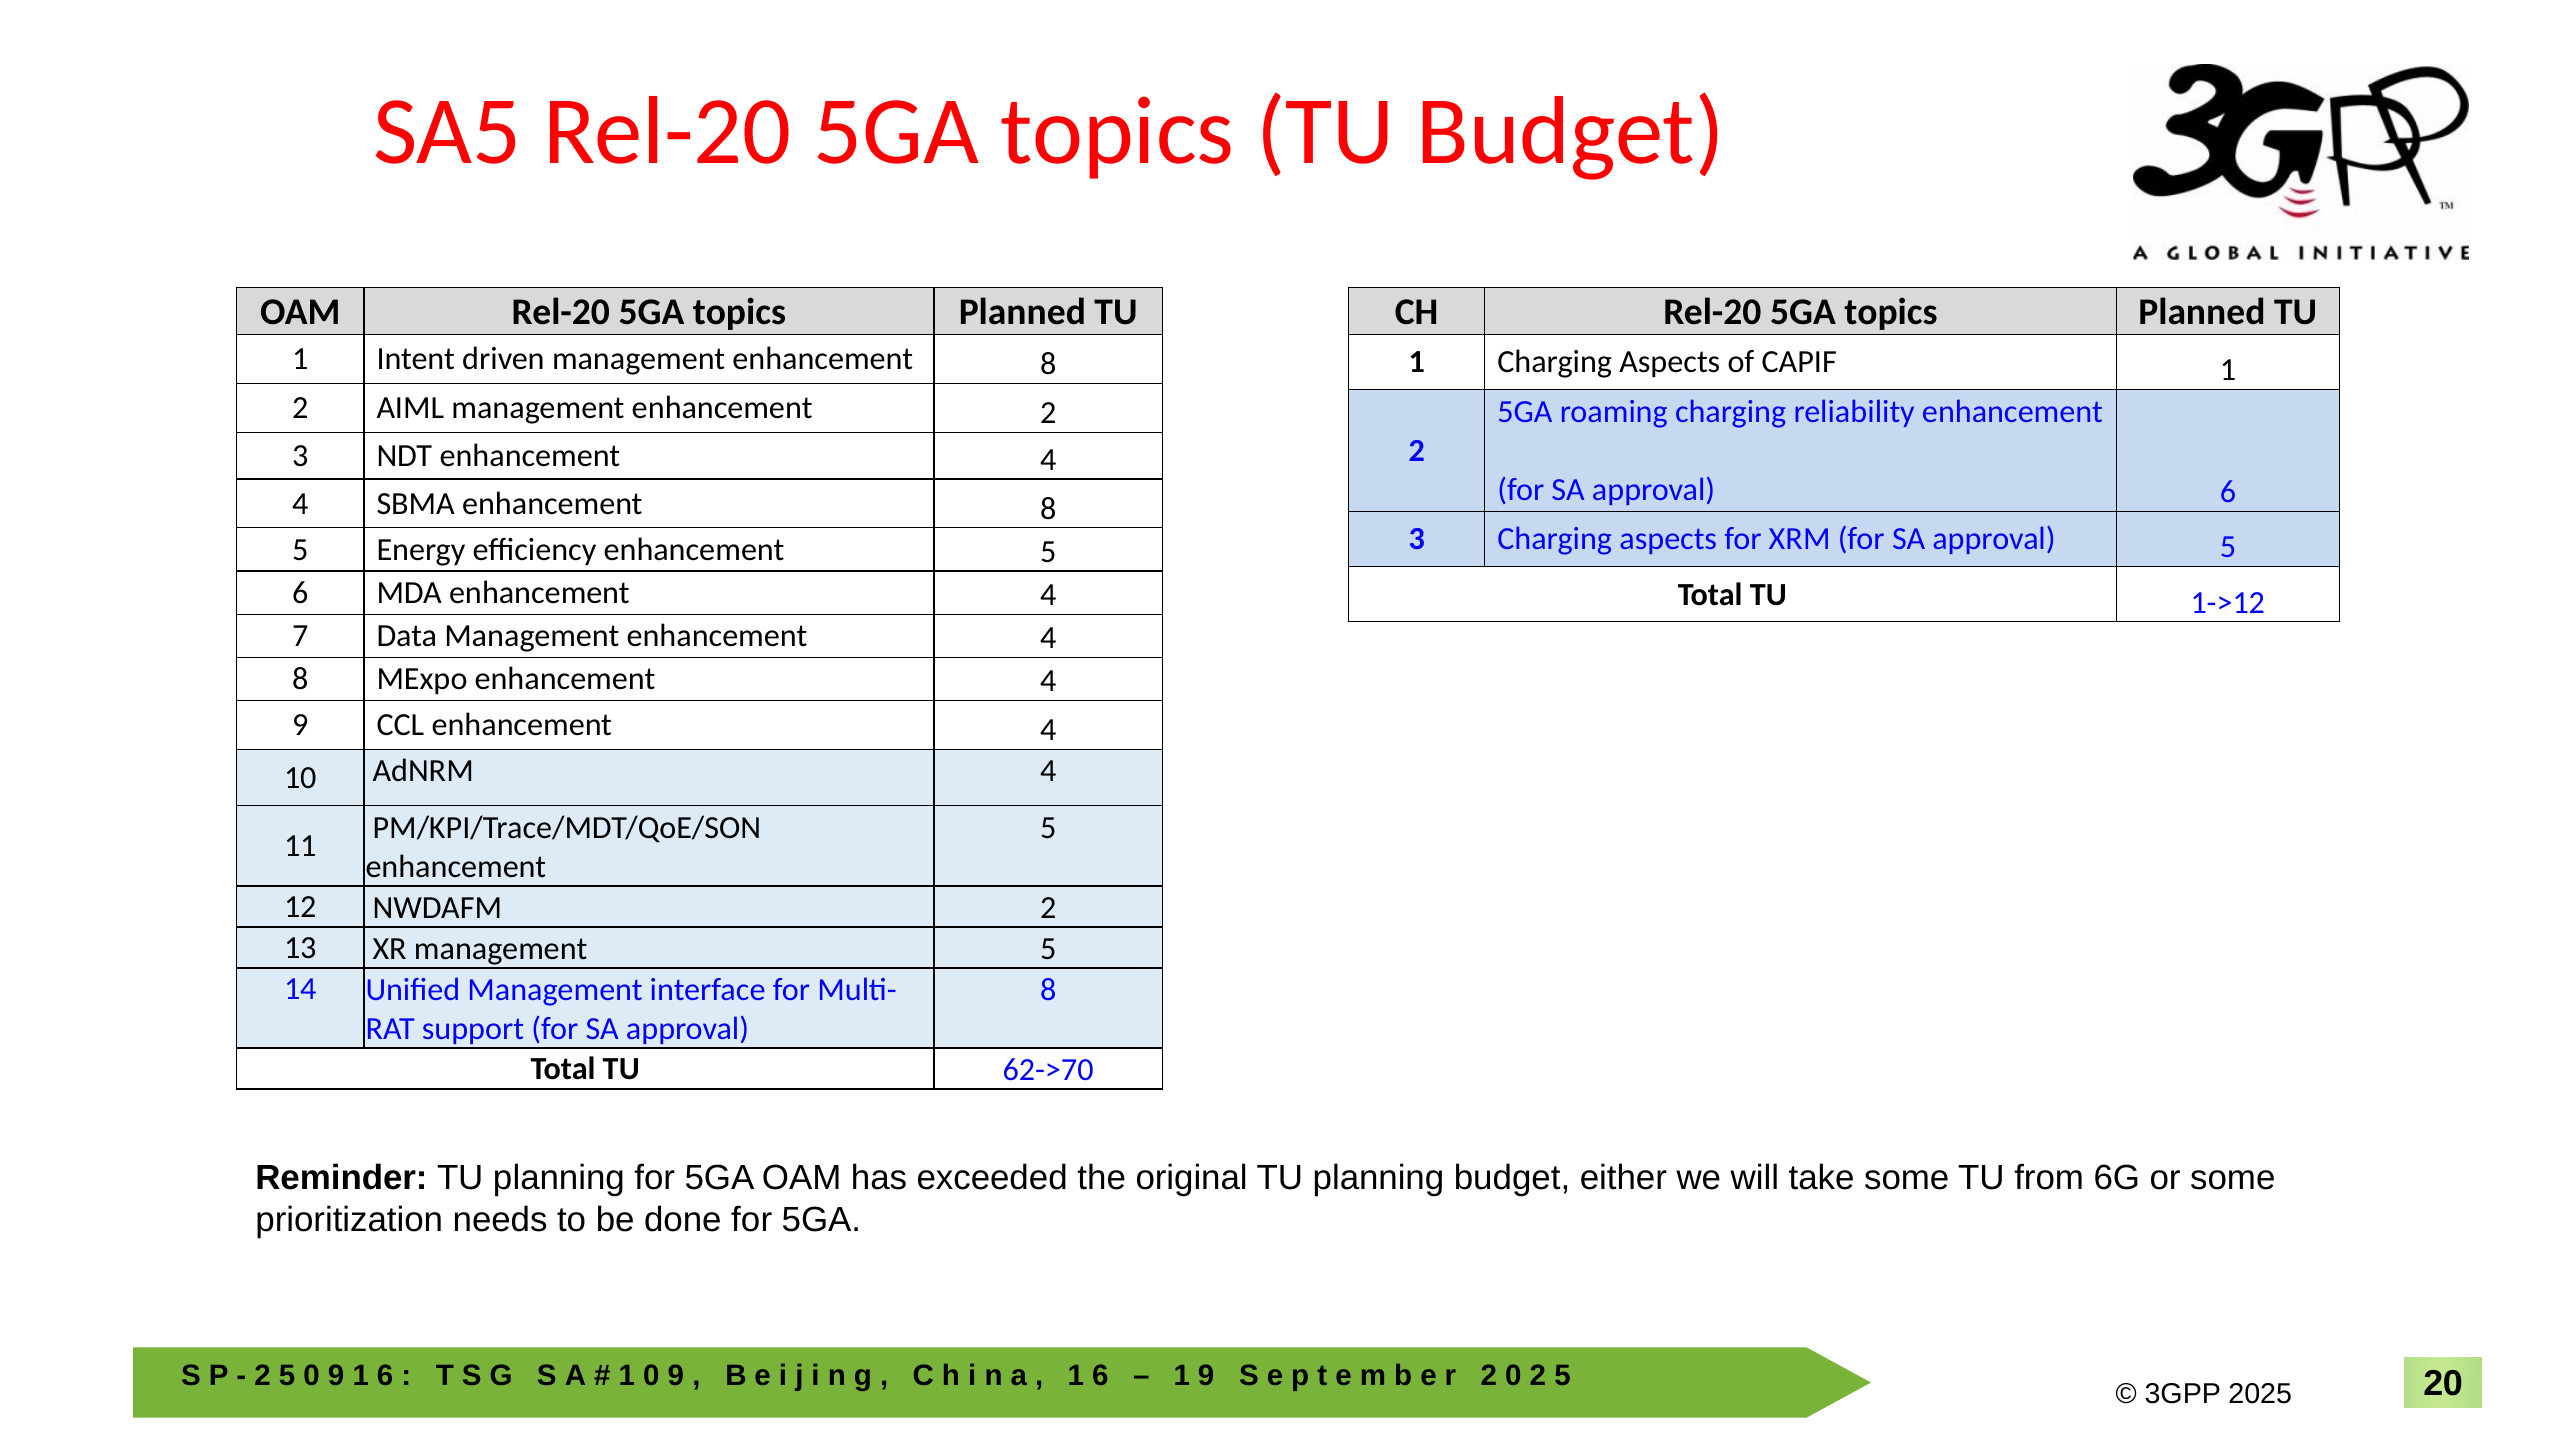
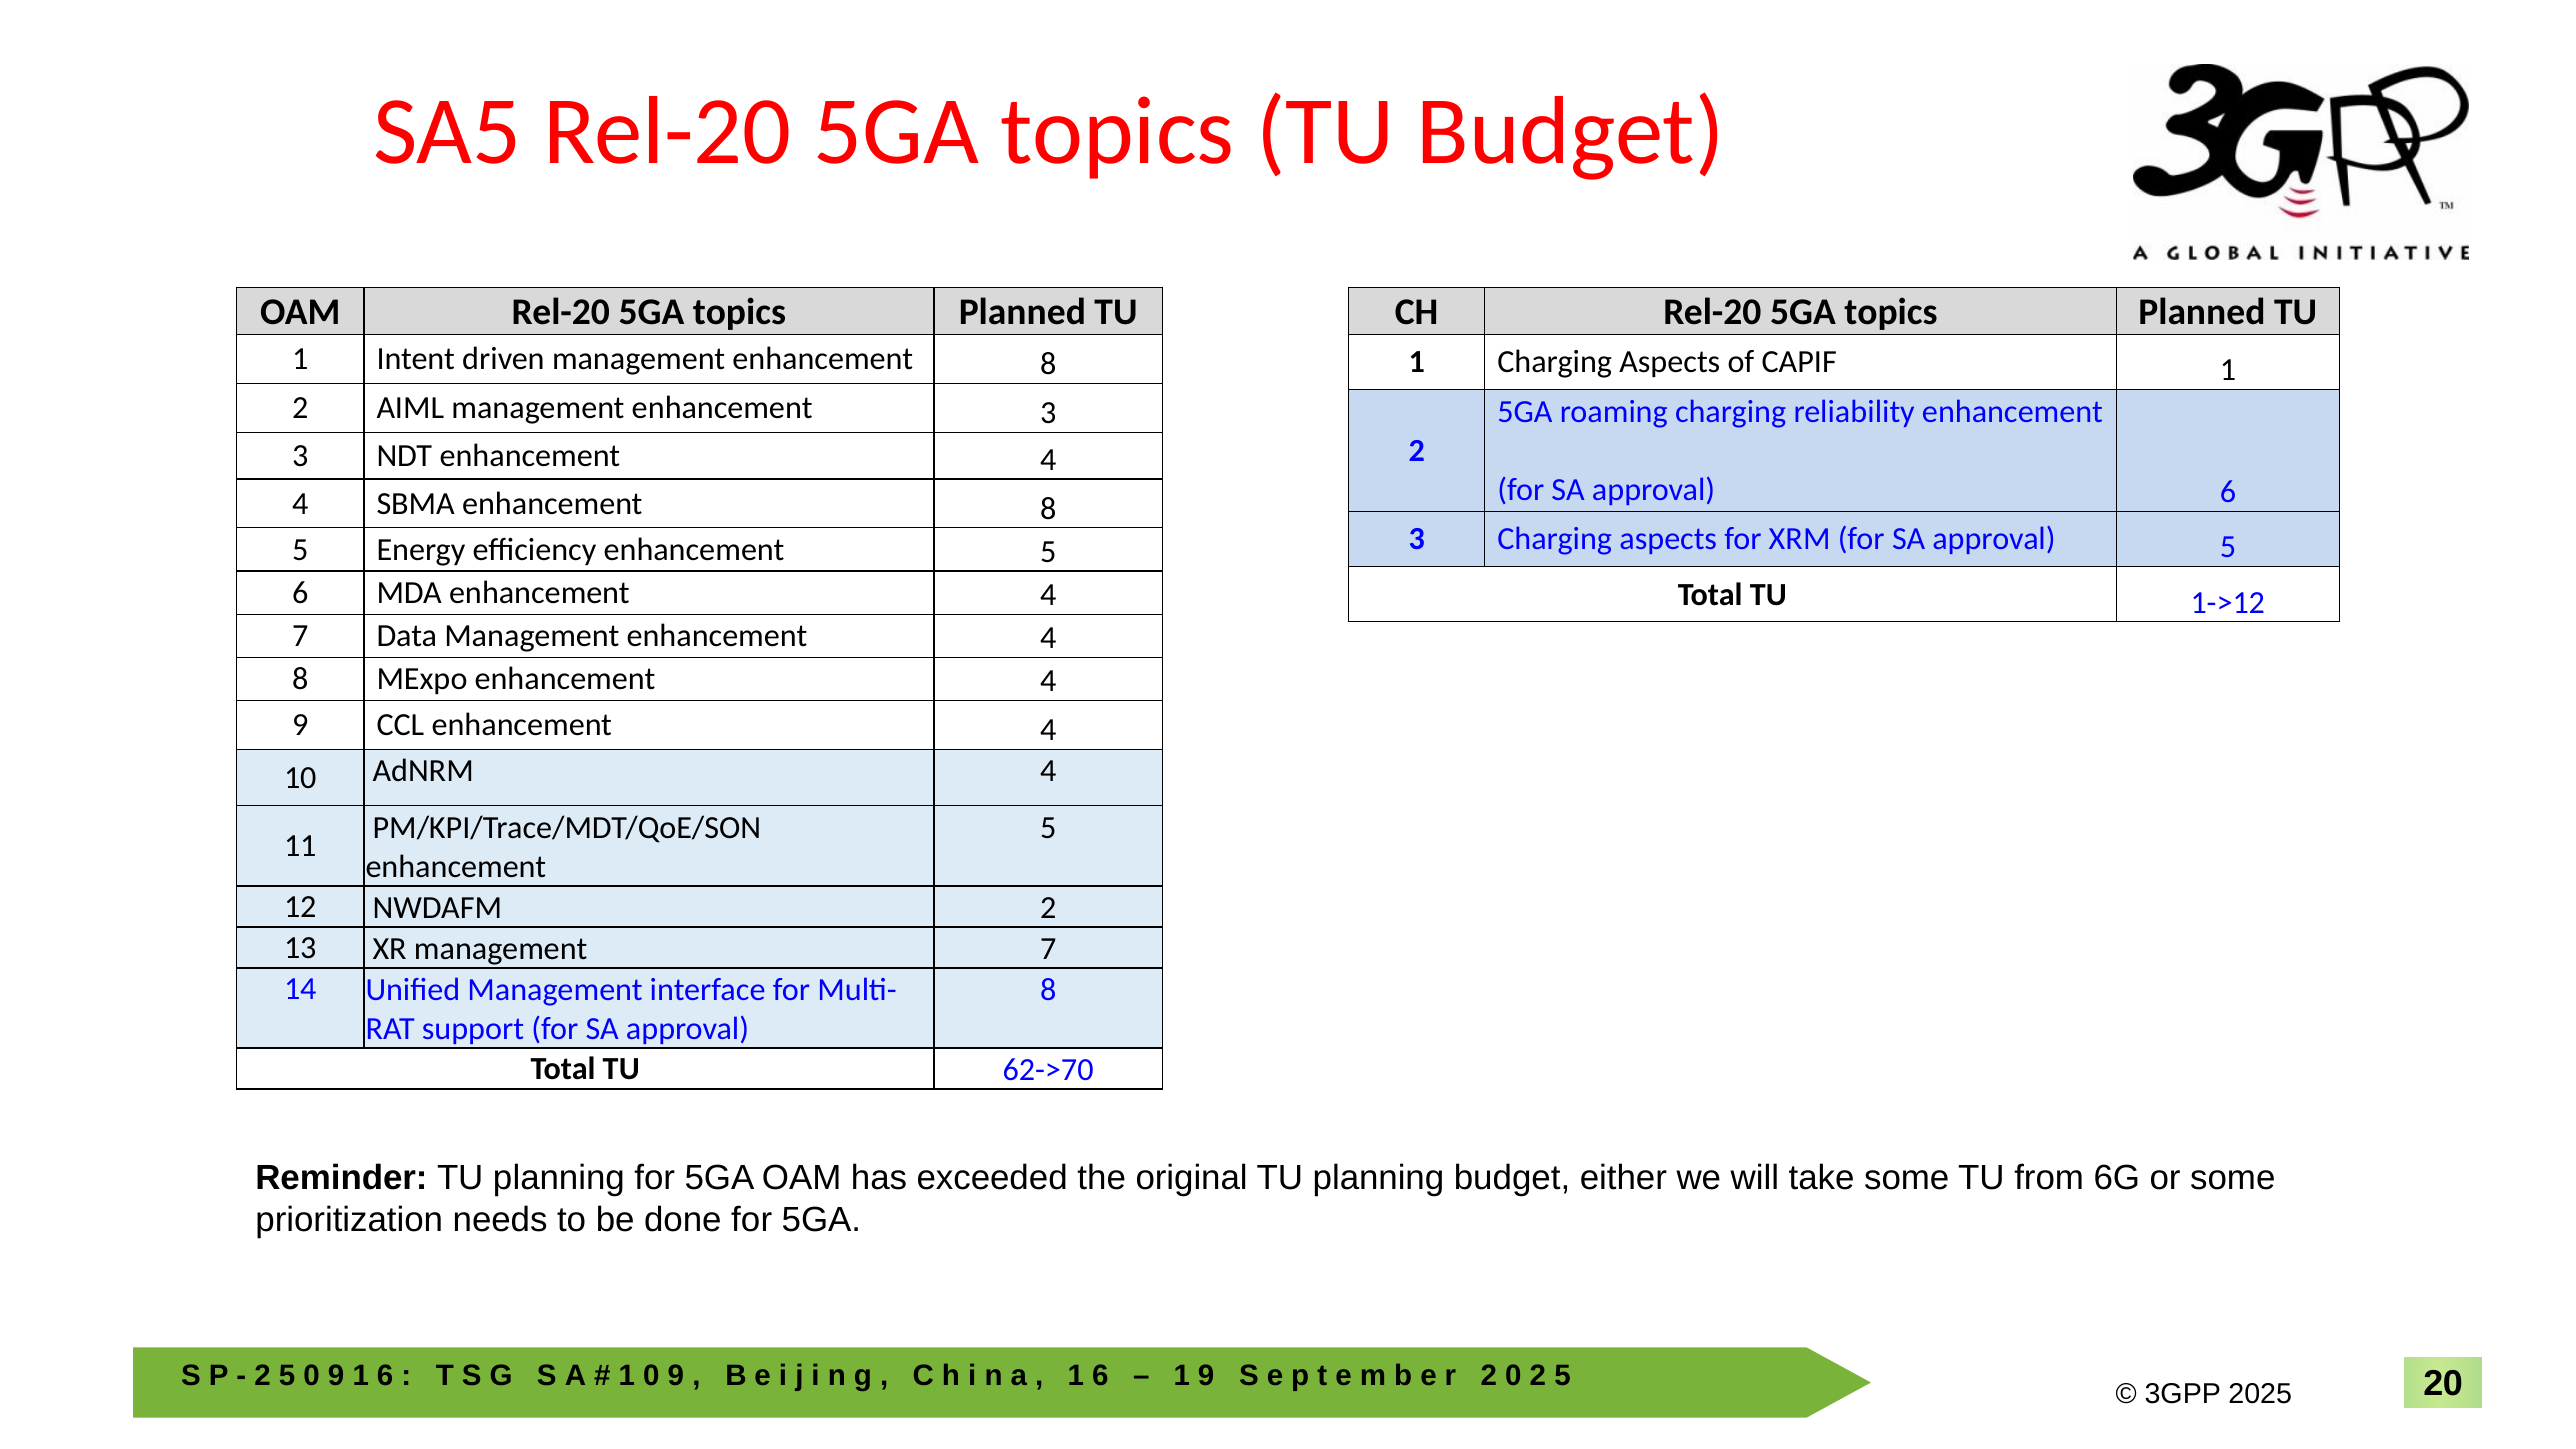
enhancement 2: 2 -> 3 (1048, 413)
management 5: 5 -> 7 (1048, 949)
